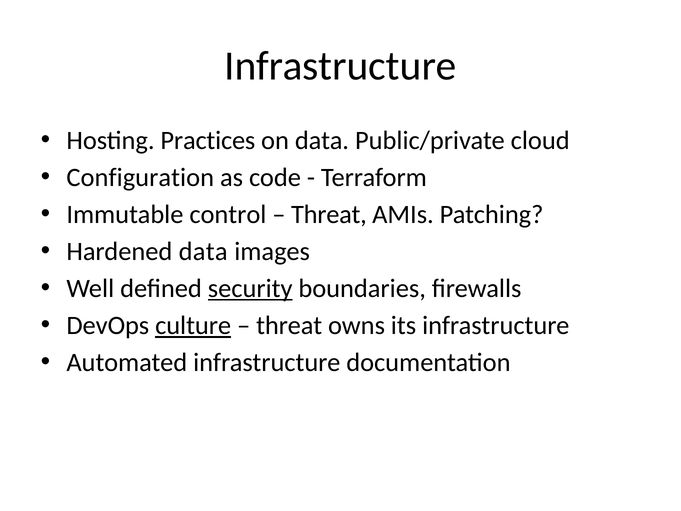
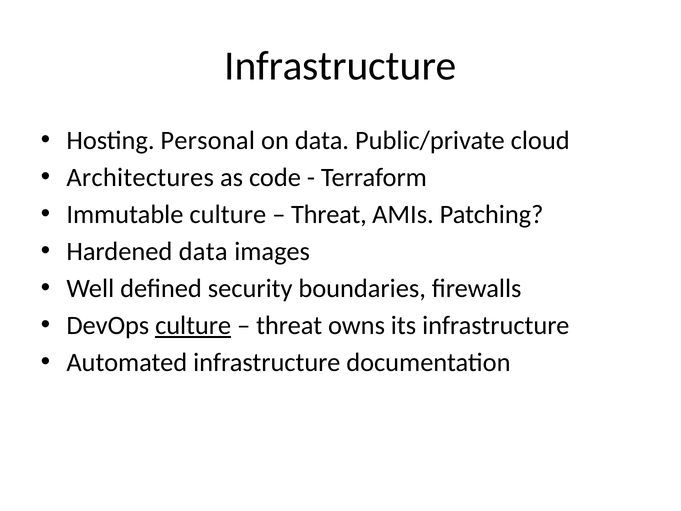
Practices: Practices -> Personal (208, 140)
Configuration: Configuration -> Architectures (140, 177)
Immutable control: control -> culture (228, 214)
security underline: present -> none (250, 288)
